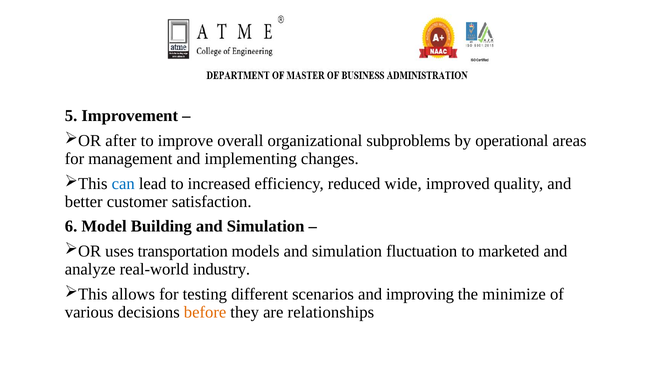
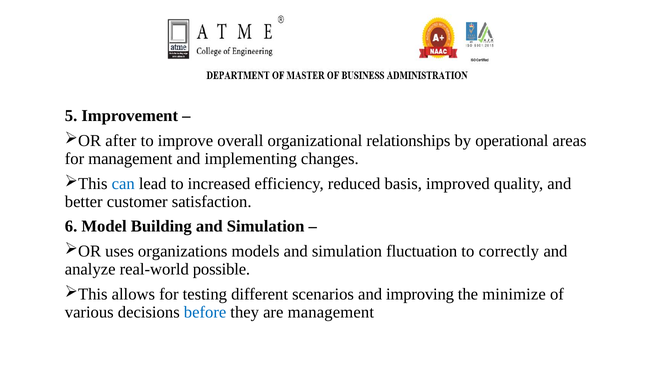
subproblems: subproblems -> relationships (408, 141)
wide: wide -> basis (403, 184)
transportation: transportation -> organizations (183, 251)
marketed: marketed -> correctly (509, 251)
industry: industry -> possible (221, 269)
before colour: orange -> blue (205, 312)
are relationships: relationships -> management (331, 312)
